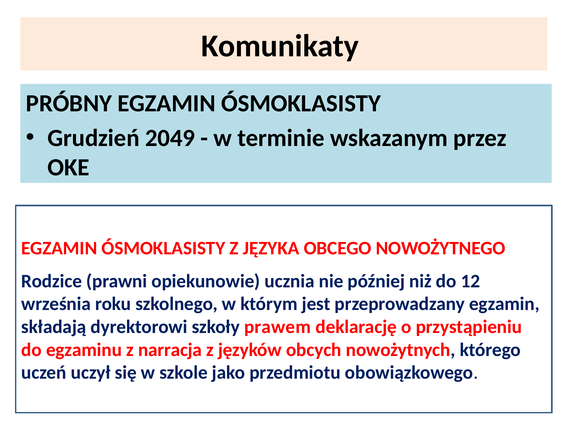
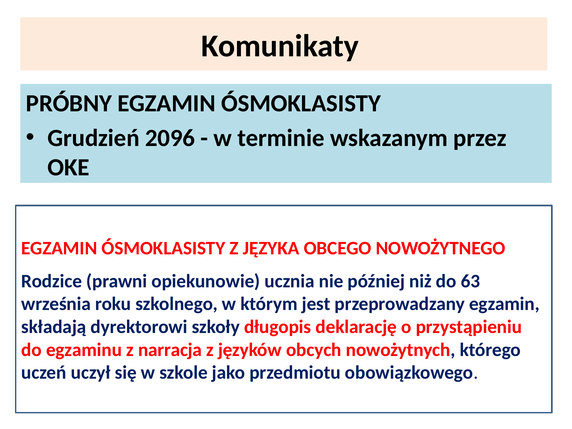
2049: 2049 -> 2096 (170, 138)
12: 12 -> 63 (470, 281)
prawem: prawem -> długopis (278, 327)
